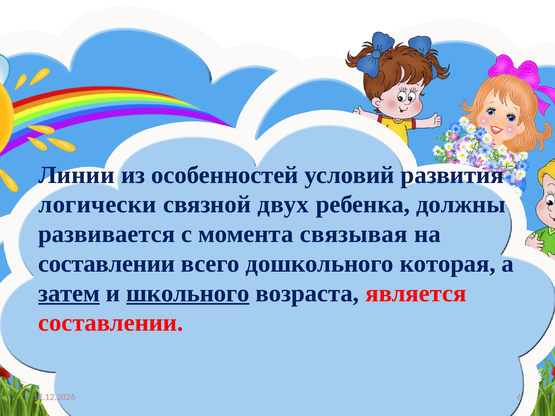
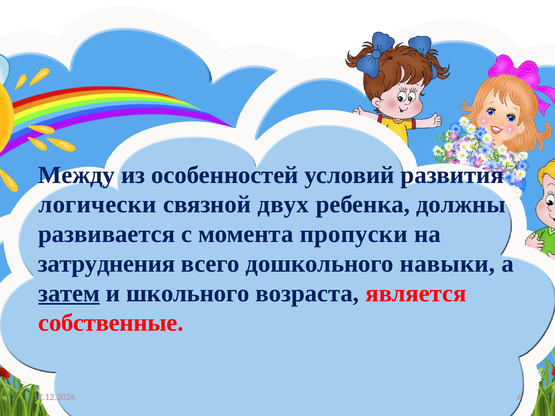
Линии: Линии -> Между (77, 175)
связывая: связывая -> пропуски (354, 234)
составлении: составлении -> затруднения (107, 264)
которая: которая -> навыки (448, 264)
школьного underline: present -> none (188, 293)
составлении: составлении -> собственные (111, 323)
